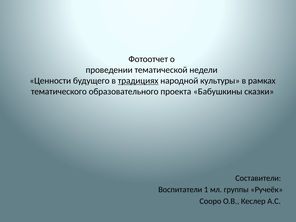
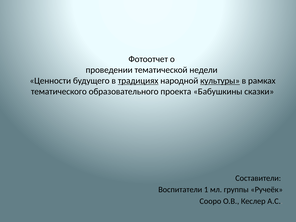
культуры underline: none -> present (220, 81)
